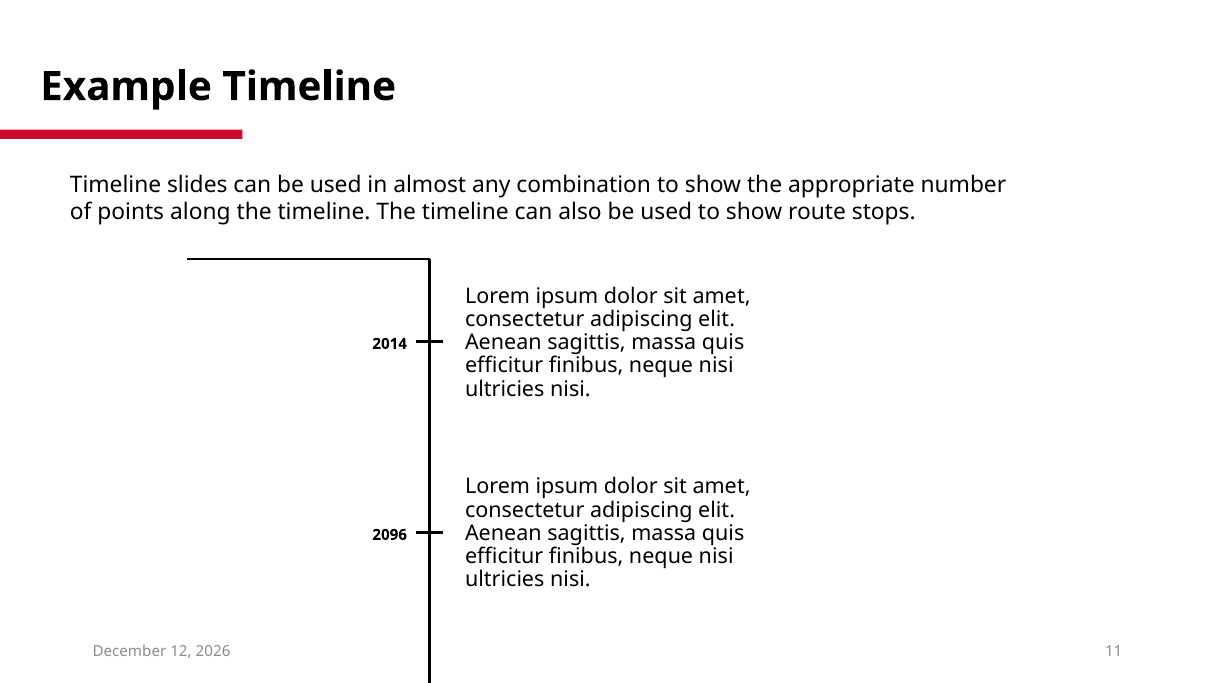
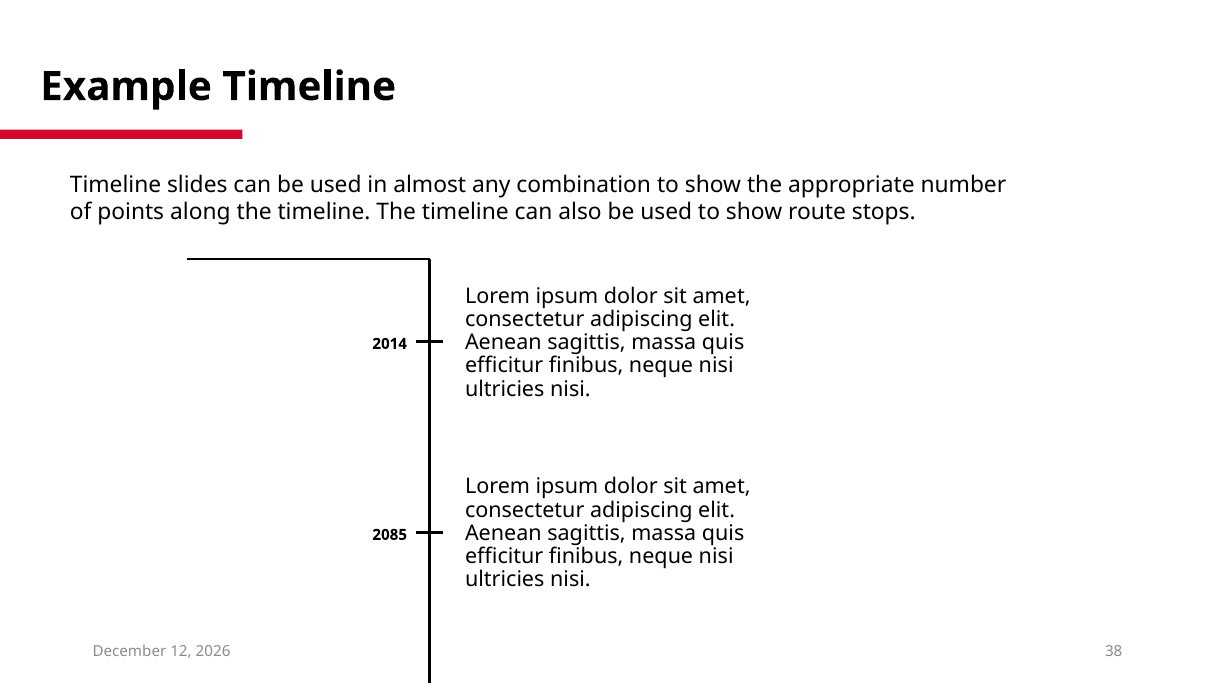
2096: 2096 -> 2085 (390, 535)
11: 11 -> 38 (1114, 651)
